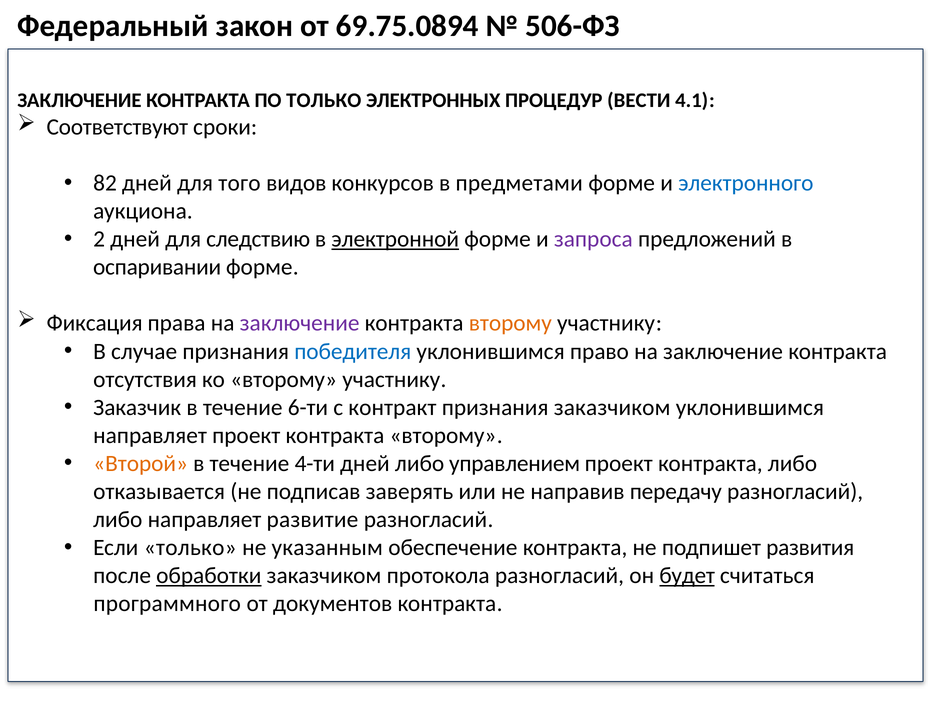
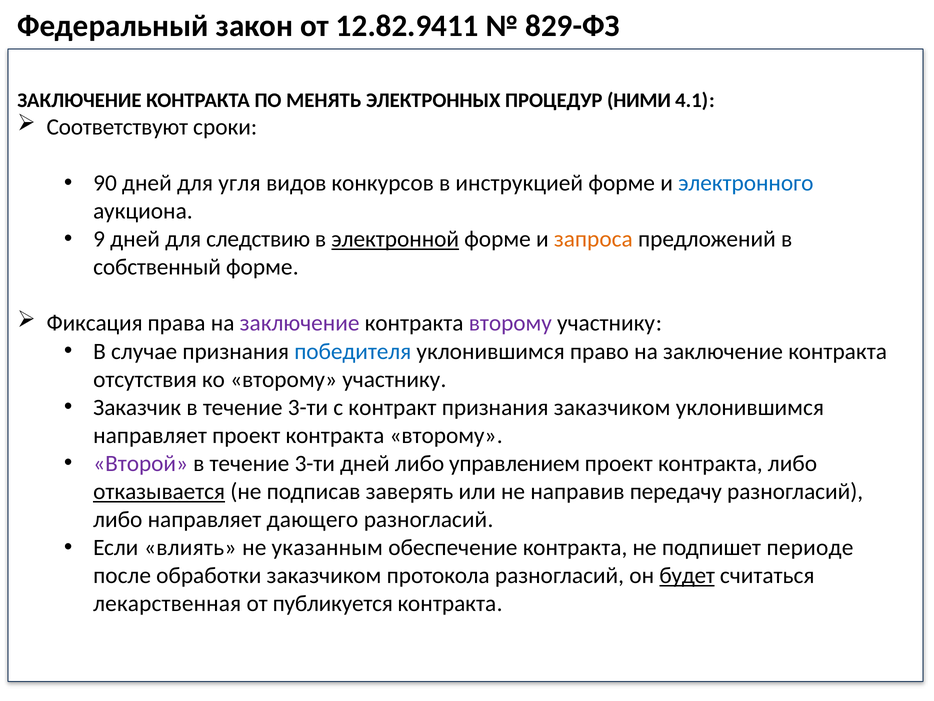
69.75.0894: 69.75.0894 -> 12.82.9411 (407, 26)
506-ФЗ: 506-ФЗ -> 829-ФЗ (572, 26)
ПО ТОЛЬКО: ТОЛЬКО -> МЕНЯТЬ (324, 100)
ВЕСТИ: ВЕСТИ -> НИМИ (639, 100)
82: 82 -> 90 (105, 183)
того: того -> угля (239, 183)
предметами: предметами -> инструкцией (519, 183)
2: 2 -> 9 (99, 239)
запроса colour: purple -> orange (593, 239)
оспаривании: оспаривании -> собственный (157, 267)
второму colour: orange -> purple (510, 323)
Заказчик в течение 6-ти: 6-ти -> 3-ти (308, 407)
Второй colour: orange -> purple (141, 463)
4-ти: 4-ти -> 3-ти (315, 463)
отказывается underline: none -> present (159, 491)
развитие: развитие -> дающего (312, 519)
Если только: только -> влиять (190, 547)
развития: развития -> периоде (810, 547)
обработки underline: present -> none (209, 575)
программного: программного -> лекарственная (167, 603)
документов: документов -> публикуется (333, 603)
